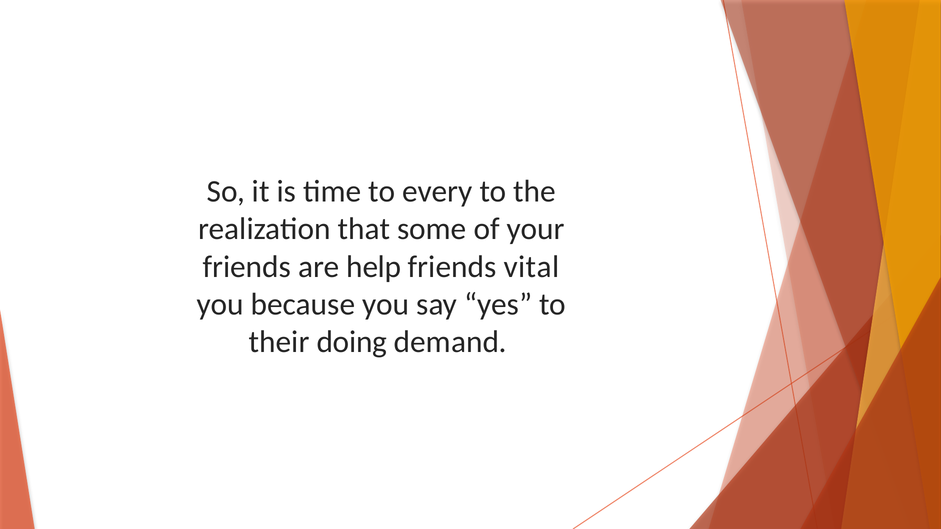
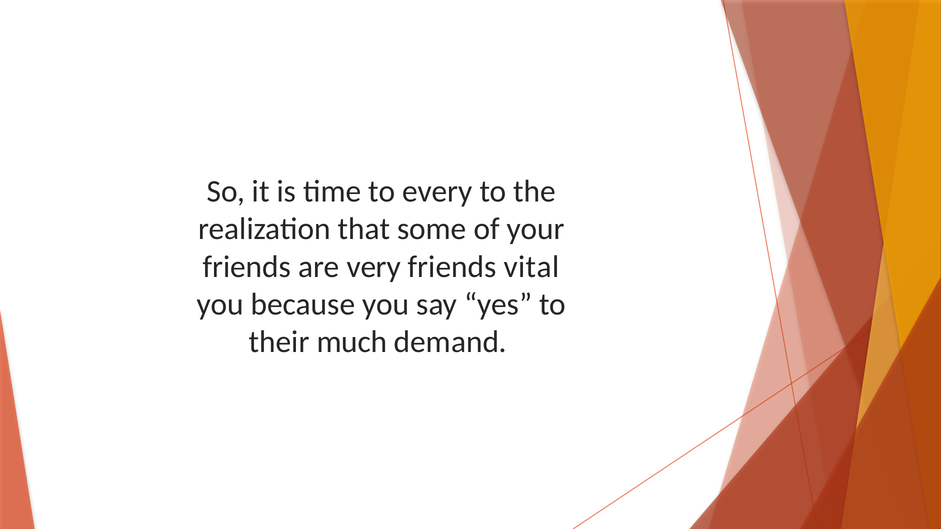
help: help -> very (374, 267)
doing: doing -> much (352, 342)
